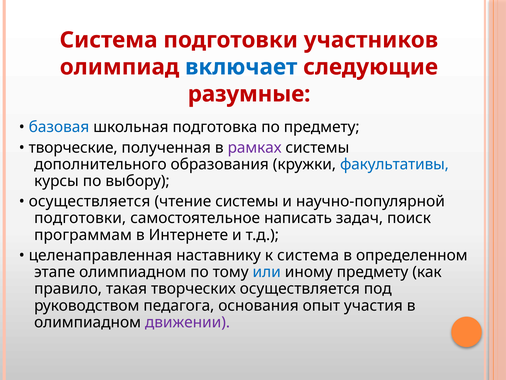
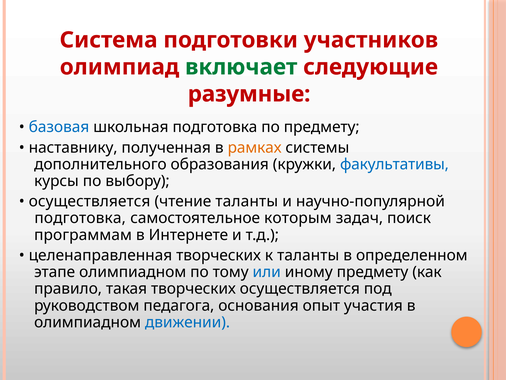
включает colour: blue -> green (241, 67)
творческие: творческие -> наставнику (73, 147)
рамках colour: purple -> orange (255, 147)
чтение системы: системы -> таланты (247, 201)
подготовки: подготовки -> подготовка (80, 218)
написать: написать -> которым (298, 218)
целенаправленная наставнику: наставнику -> творческих (219, 255)
к система: система -> таланты (308, 255)
движении colour: purple -> blue (187, 322)
